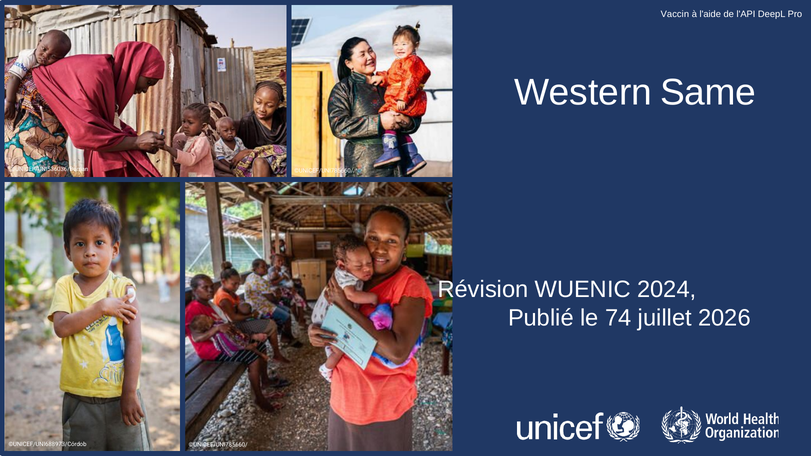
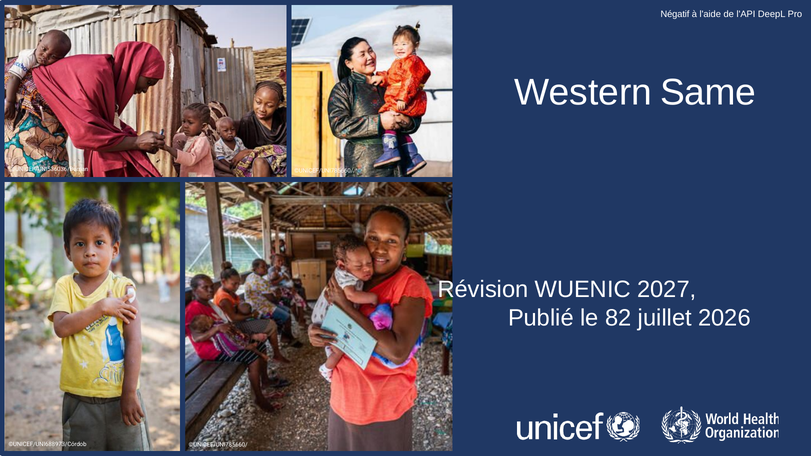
Vaccin: Vaccin -> Négatif (675, 14)
2024: 2024 -> 2027 (667, 289)
74: 74 -> 82 (618, 318)
